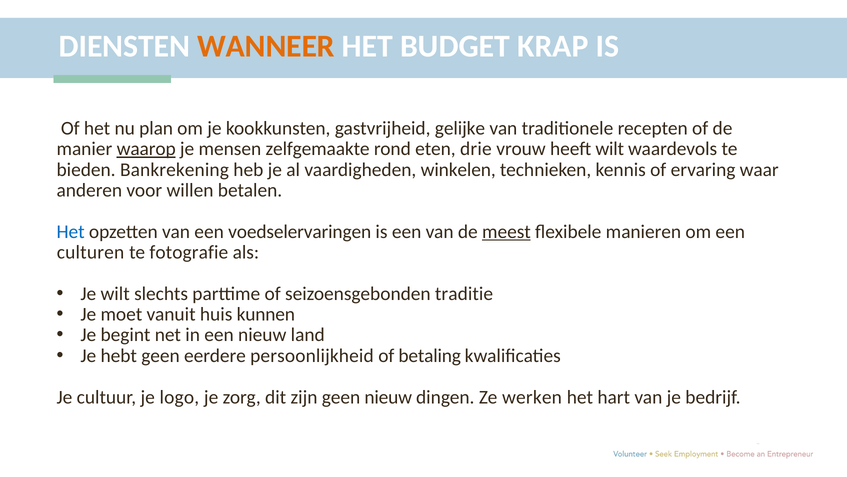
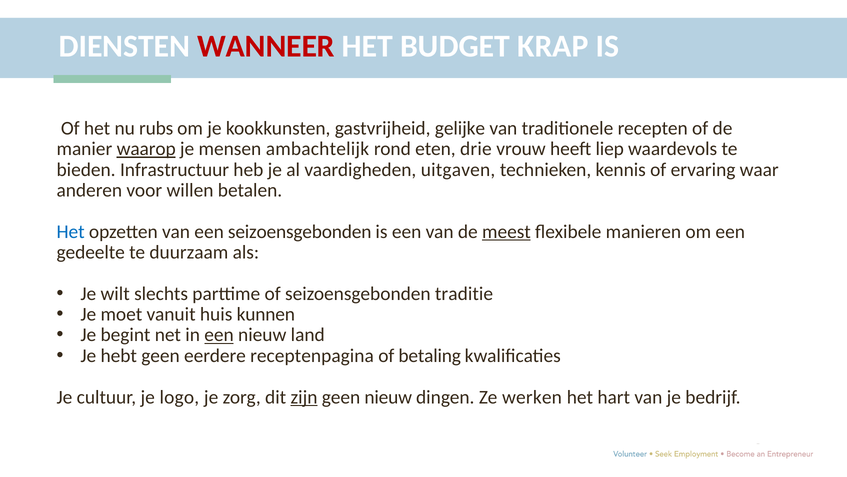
WANNEER colour: orange -> red (266, 46)
plan: plan -> rubs (156, 128)
zelfgemaakte: zelfgemaakte -> ambachtelijk (317, 149)
heeft wilt: wilt -> liep (610, 149)
Bankrekening: Bankrekening -> Infrastructuur (175, 169)
winkelen: winkelen -> uitgaven (458, 169)
een voedselervaringen: voedselervaringen -> seizoensgebonden (300, 231)
culturen: culturen -> gedeelte (91, 252)
fotografie: fotografie -> duurzaam (189, 252)
een underline: none -> present (219, 335)
persoonlijkheid: persoonlijkheid -> receptenpagina (312, 355)
zijn underline: none -> present (304, 397)
